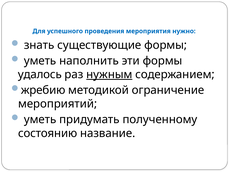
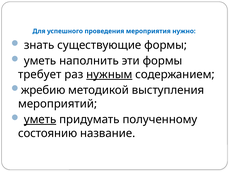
удалось: удалось -> требует (40, 74)
ограничение: ограничение -> выступления (168, 90)
уметь underline: none -> present (40, 119)
